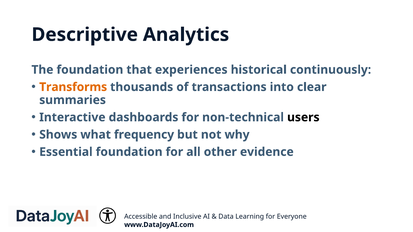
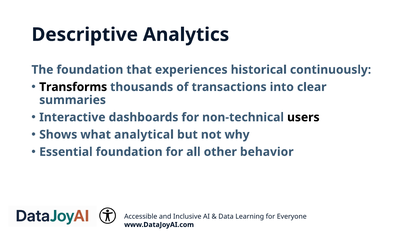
Transforms colour: orange -> black (73, 87)
frequency: frequency -> analytical (144, 135)
evidence: evidence -> behavior (267, 152)
